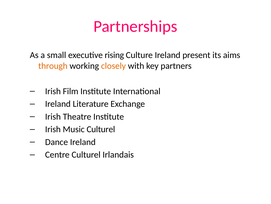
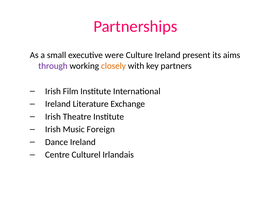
rising: rising -> were (114, 55)
through colour: orange -> purple (53, 66)
Music Culturel: Culturel -> Foreign (101, 129)
